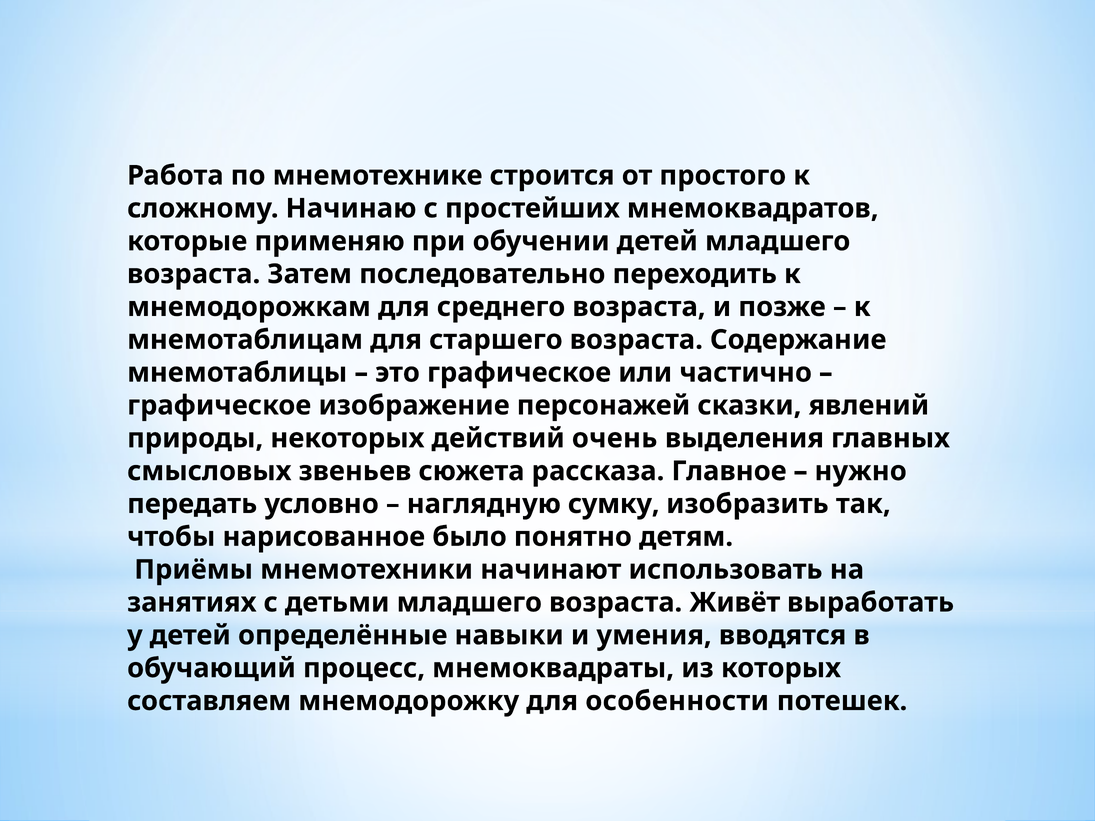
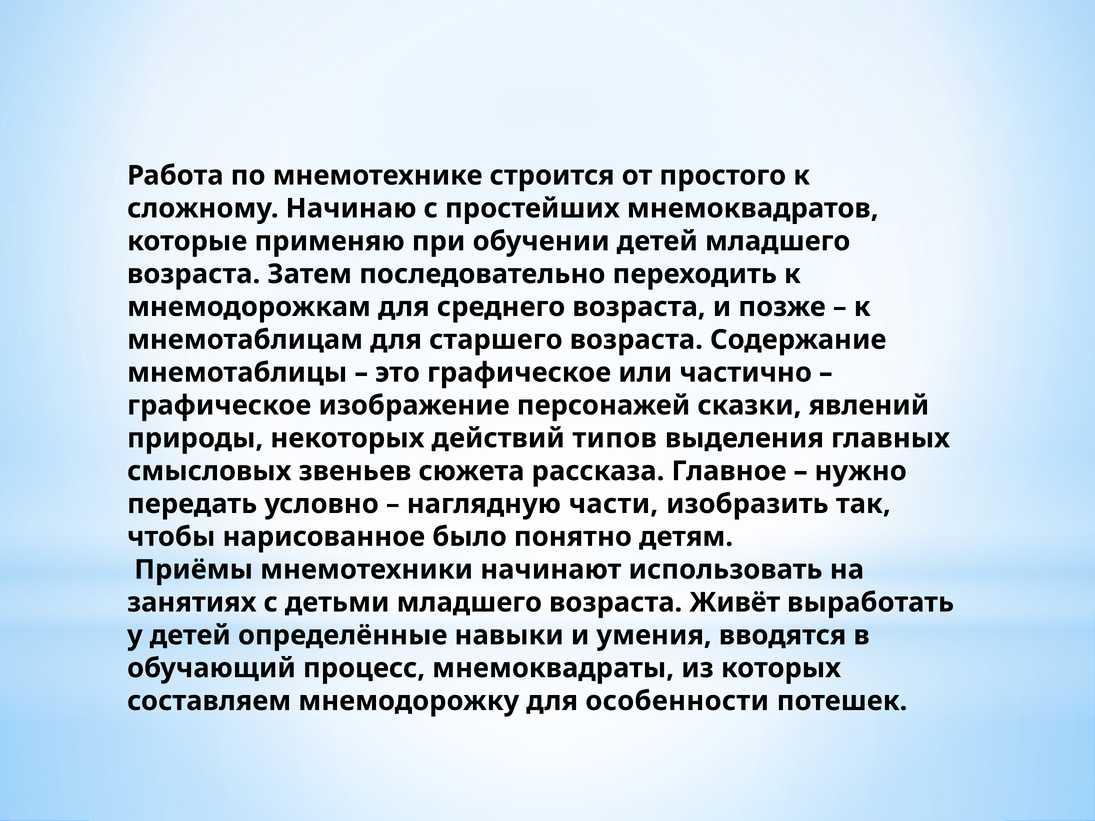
очень: очень -> типов (615, 438)
сумку: сумку -> части (613, 504)
